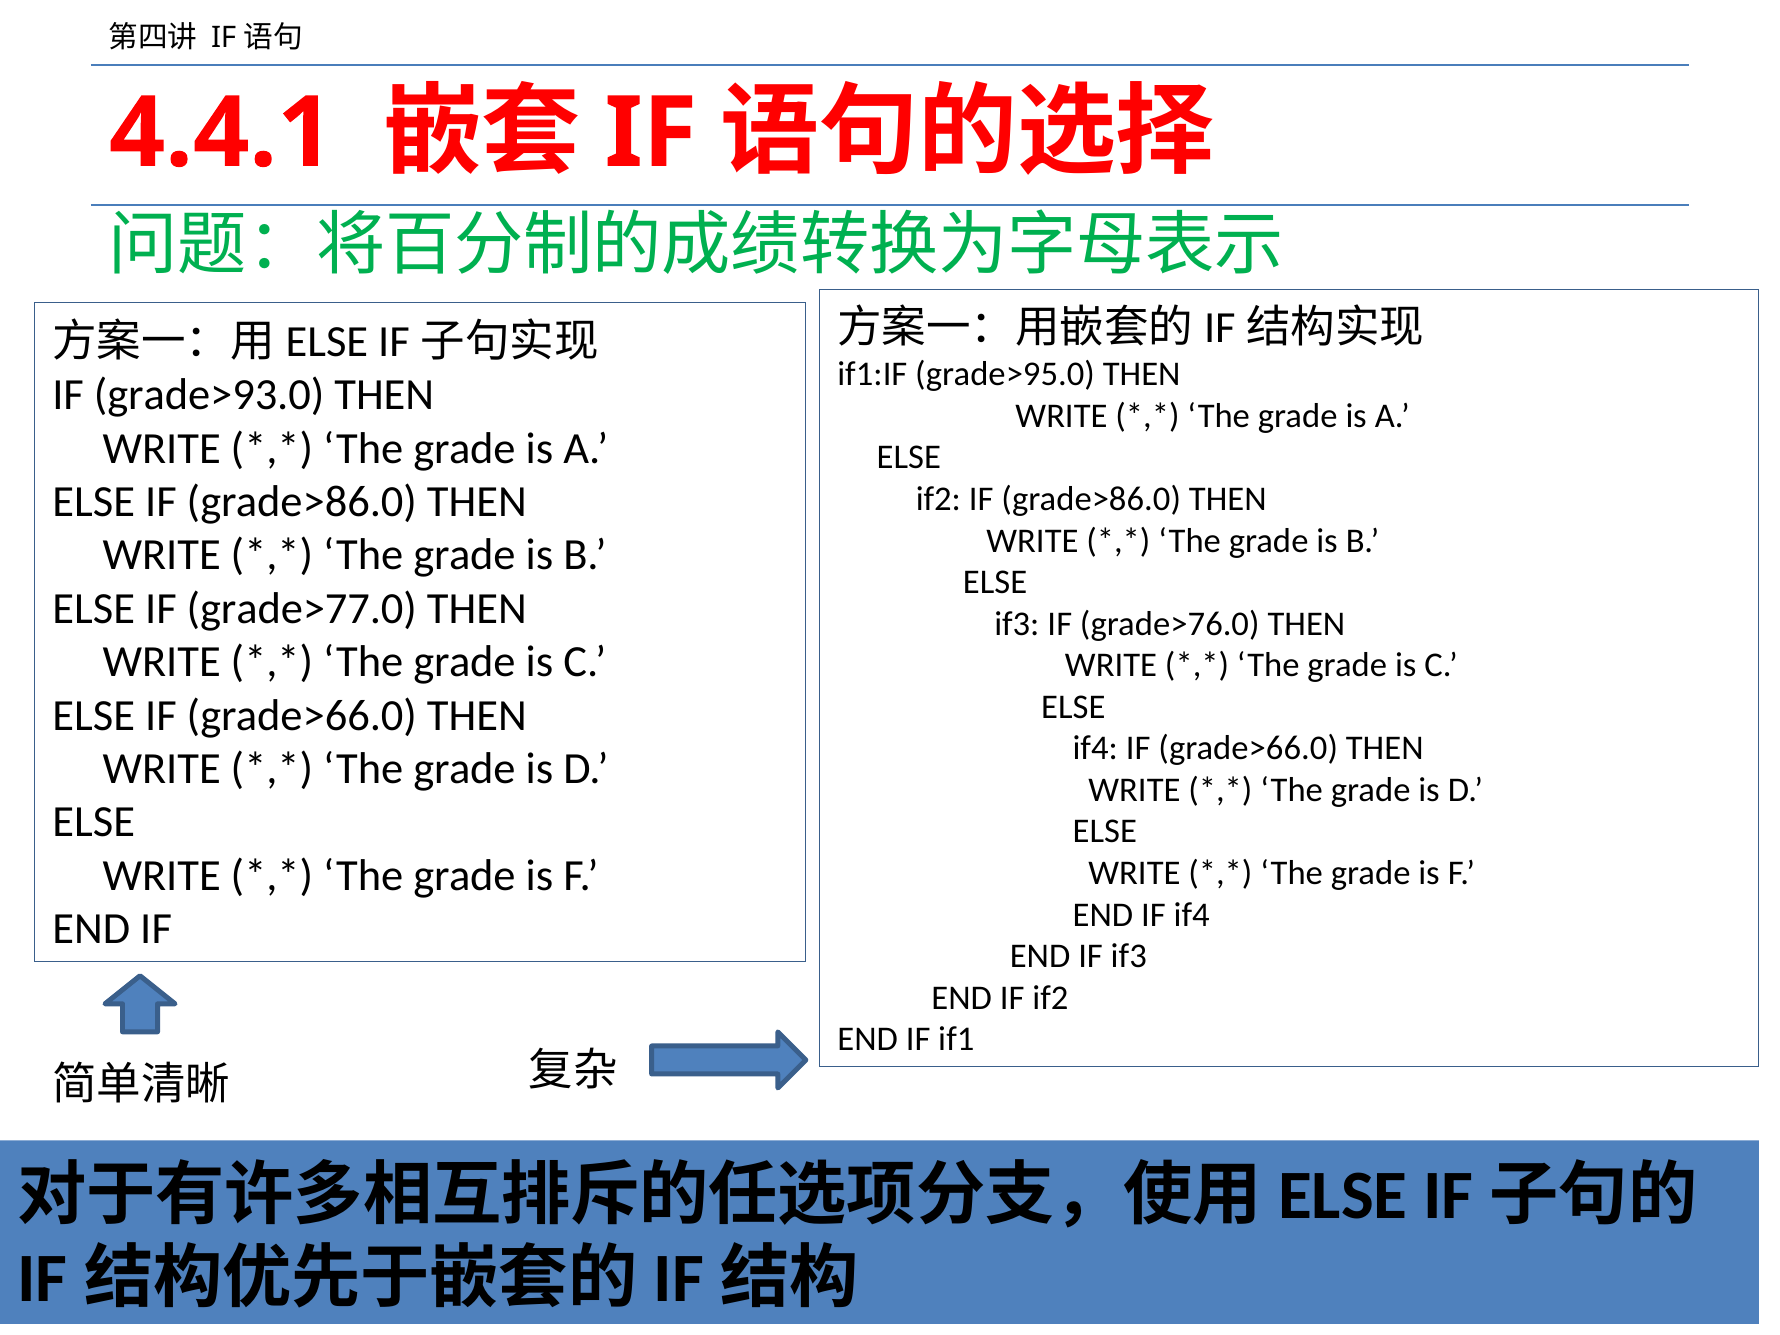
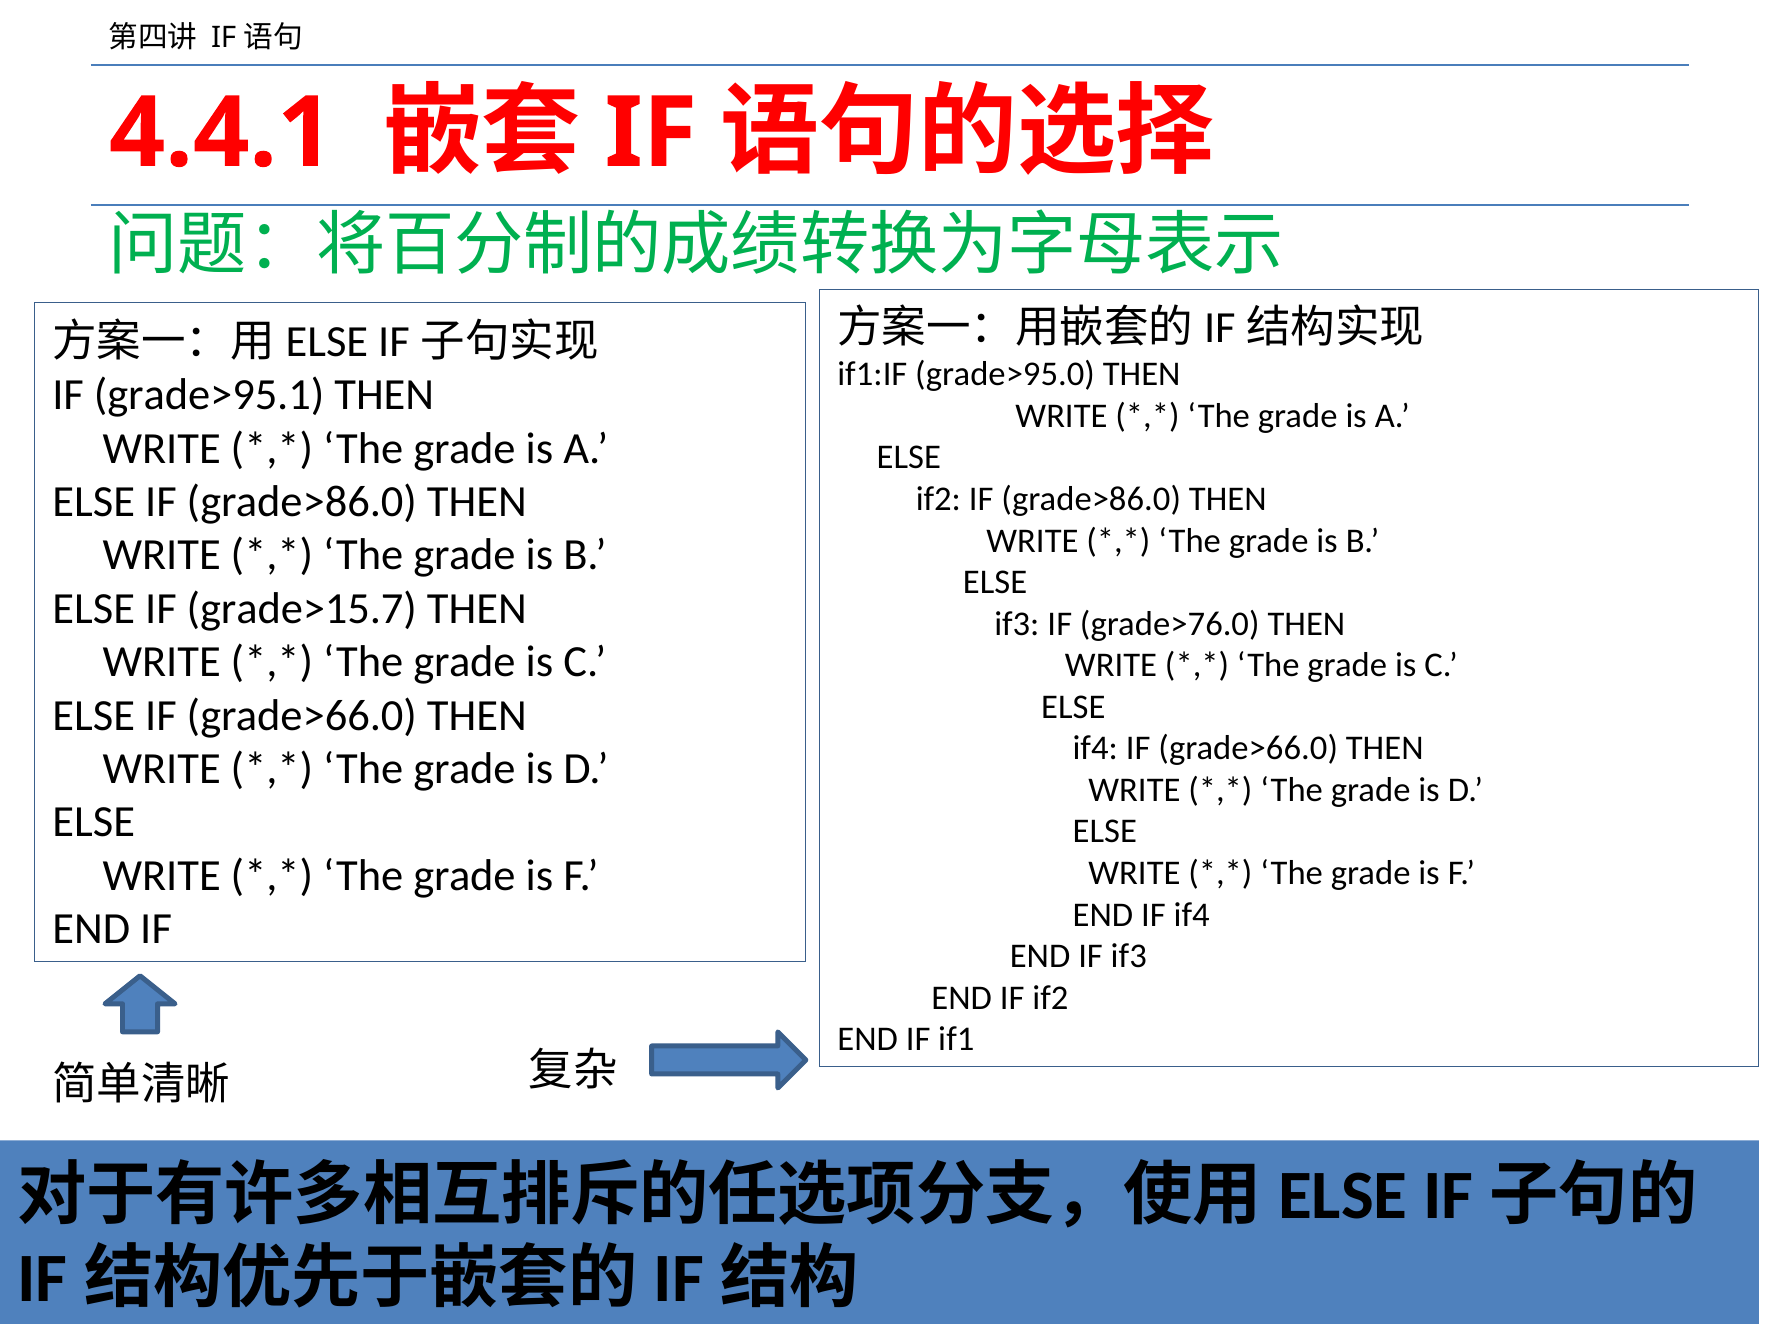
grade>93.0: grade>93.0 -> grade>95.1 (209, 395)
grade>77.0: grade>77.0 -> grade>15.7 (302, 609)
